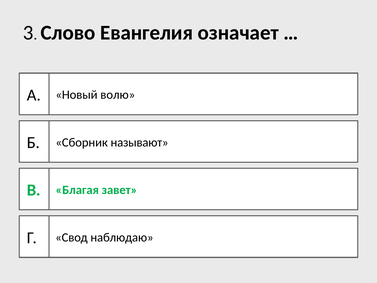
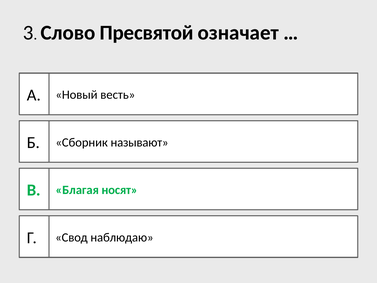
Евангелия: Евангелия -> Пресвятой (147, 33)
волю: волю -> весть (118, 95)
завет: завет -> носят (120, 190)
